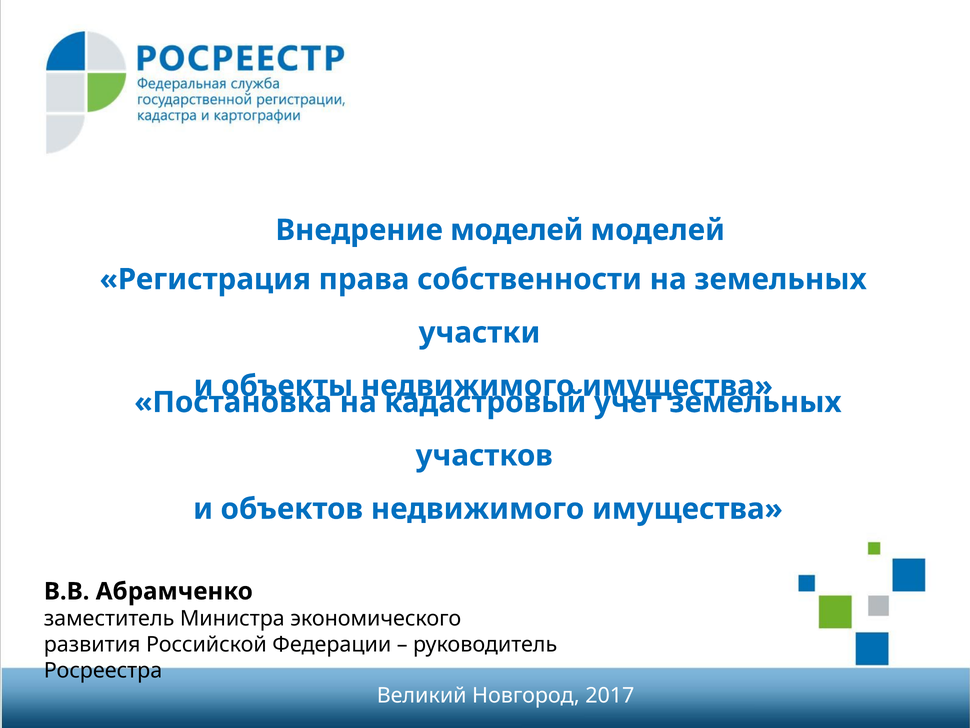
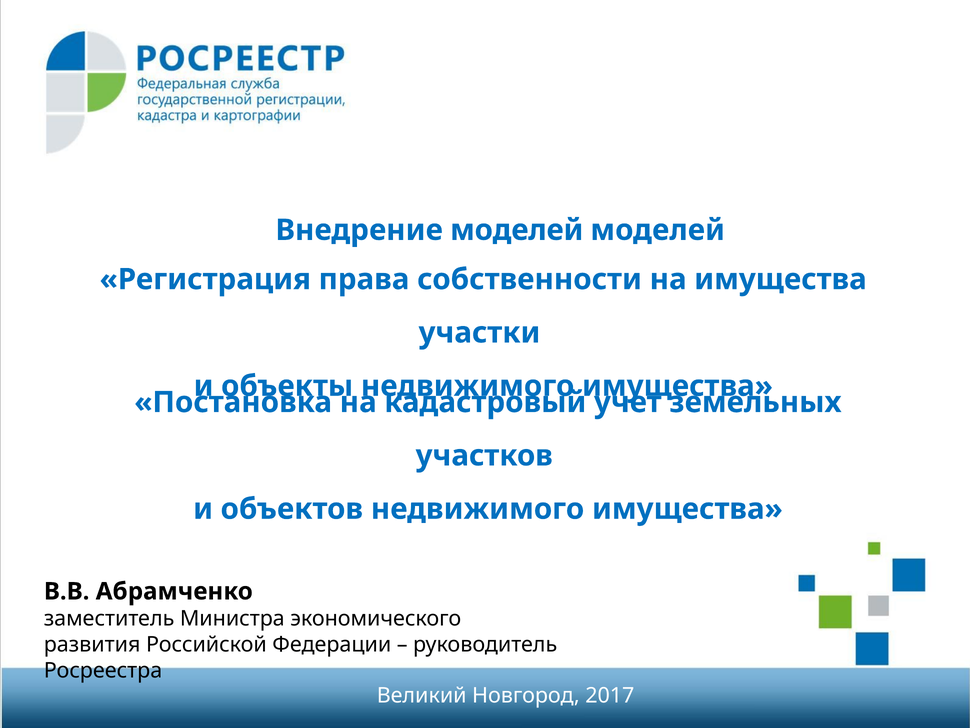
на земельных: земельных -> имущества (780, 279)
